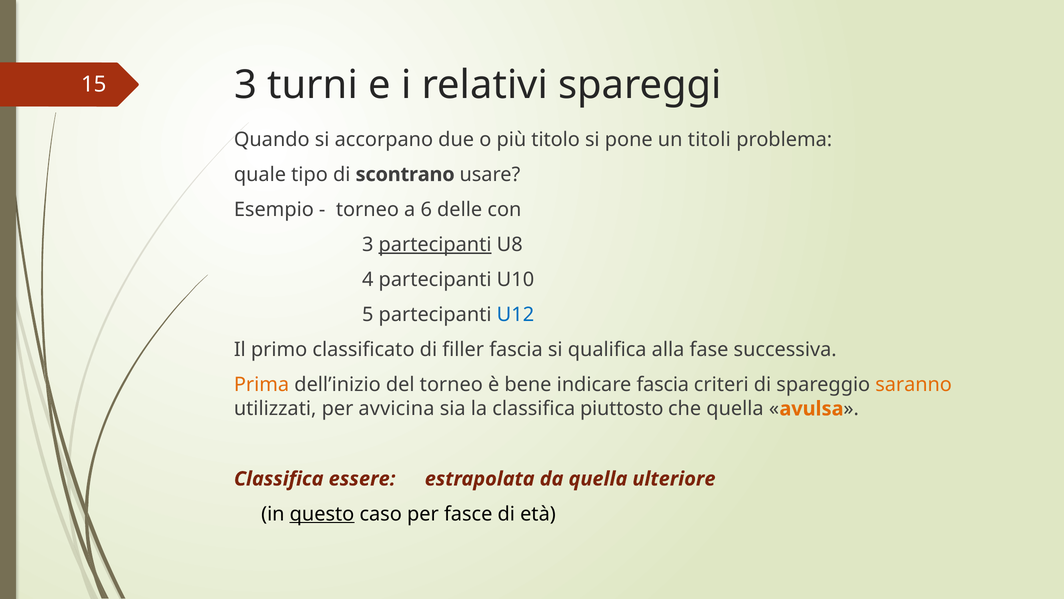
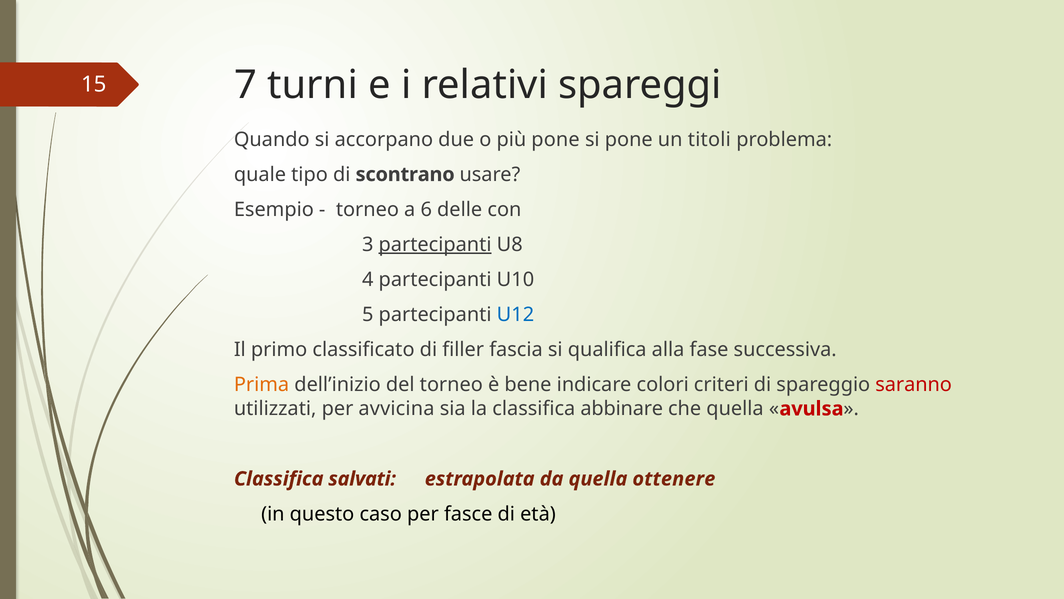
15 3: 3 -> 7 (246, 85)
più titolo: titolo -> pone (556, 139)
indicare fascia: fascia -> colori (663, 385)
saranno colour: orange -> red (914, 385)
piuttosto: piuttosto -> abbinare (622, 408)
avulsa colour: orange -> red (811, 408)
essere: essere -> salvati (362, 479)
ulteriore: ulteriore -> ottenere (674, 479)
questo underline: present -> none (322, 514)
